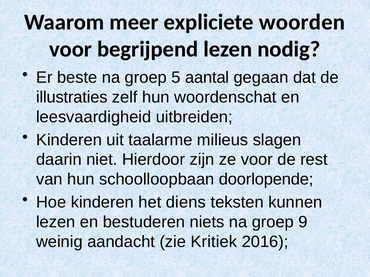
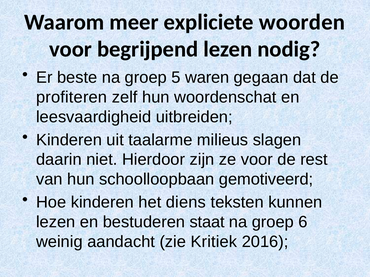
aantal: aantal -> waren (207, 78)
illustraties: illustraties -> profiteren (72, 97)
doorlopende: doorlopende -> gemotiveerd (266, 180)
niets: niets -> staat (207, 222)
9: 9 -> 6 (303, 222)
